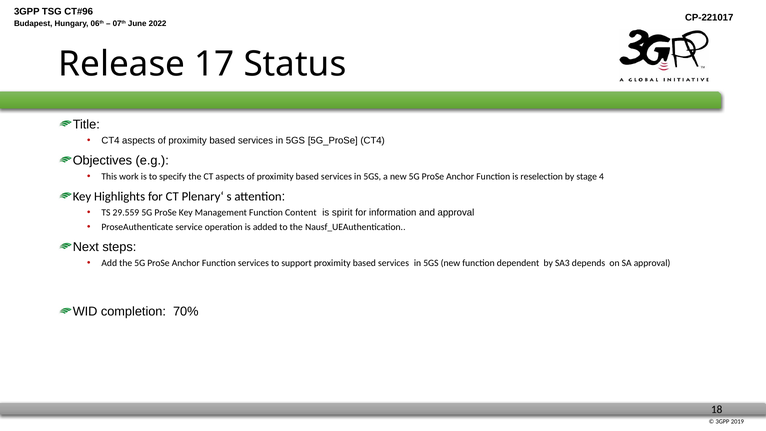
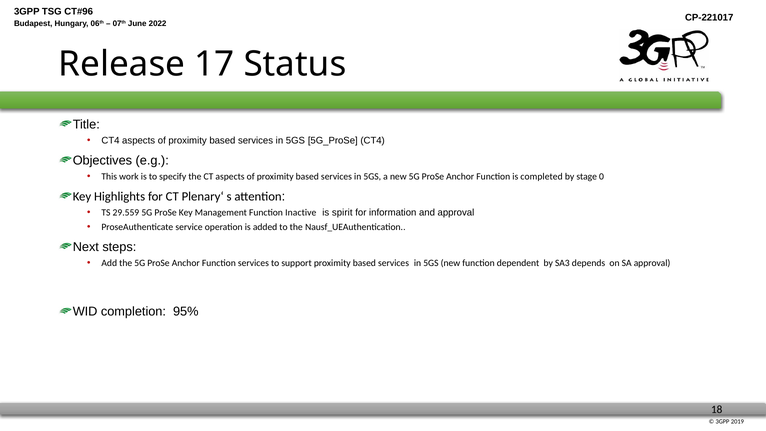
reselection: reselection -> completed (542, 177)
4: 4 -> 0 (602, 177)
Content: Content -> Inactive (301, 213)
70%: 70% -> 95% (186, 312)
